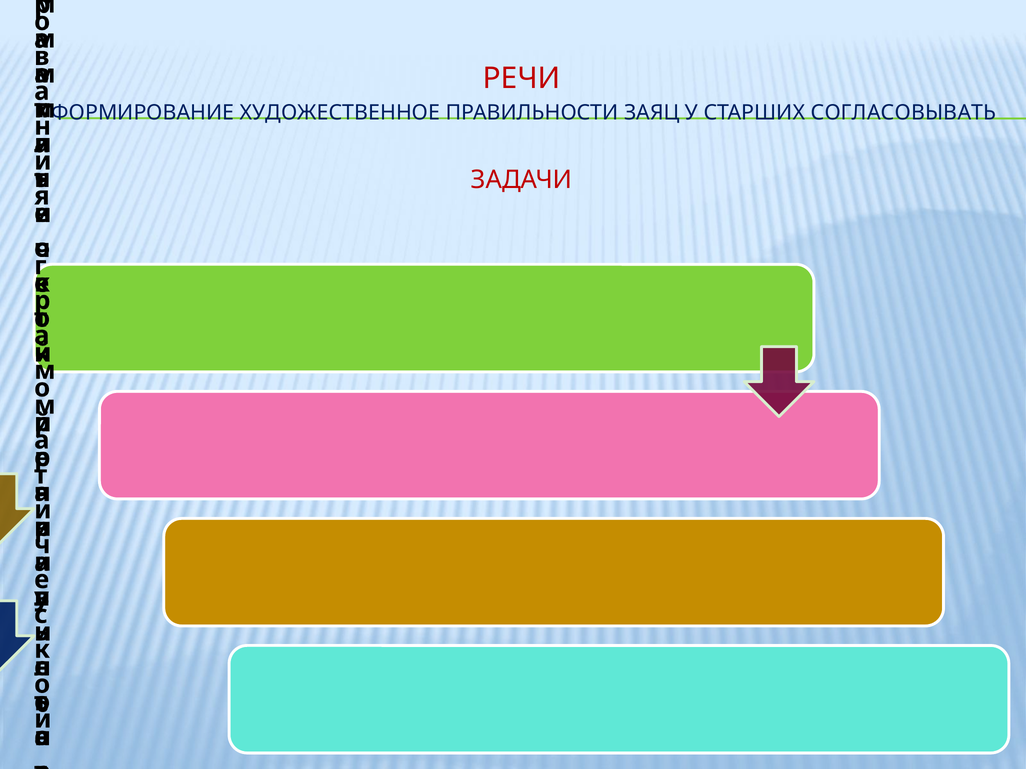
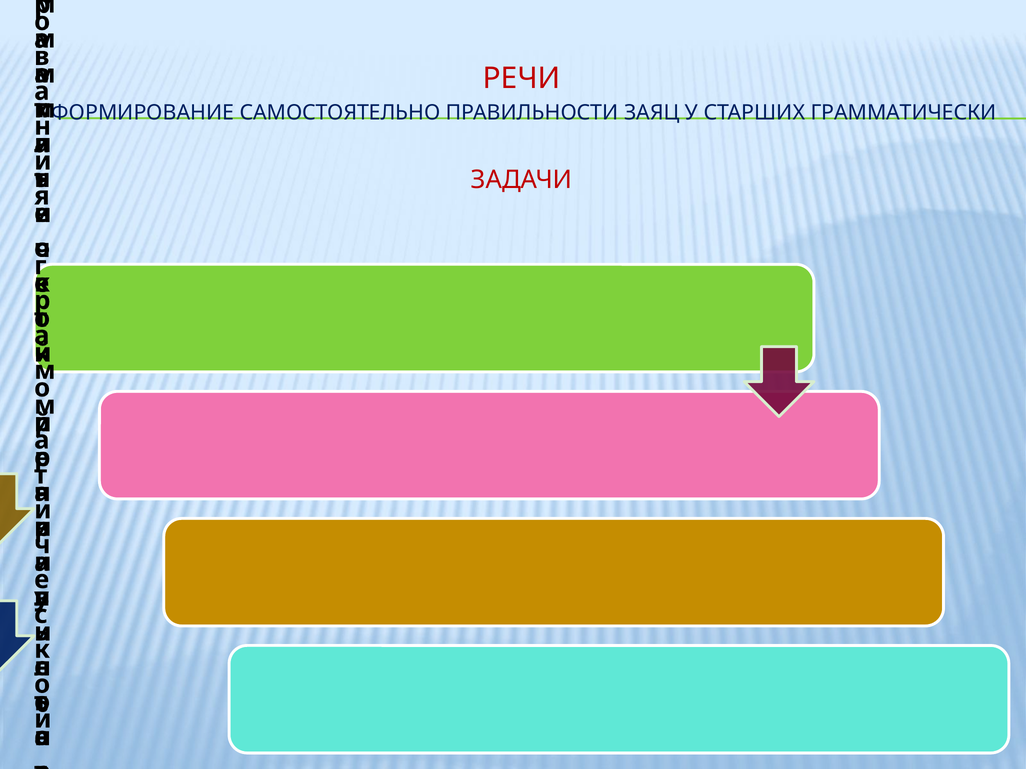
ХУДОЖЕСТВЕННОЕ: ХУДОЖЕСТВЕННОЕ -> САМОСТОЯТЕЛЬНО (340, 113)
СОГЛАСОВЫВАТЬ: СОГЛАСОВЫВАТЬ -> ГРАММАТИЧЕСКИ (904, 113)
